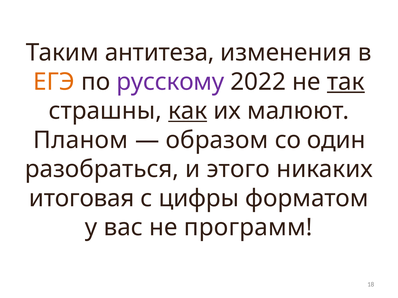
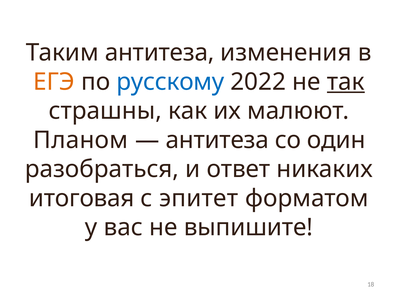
русскому colour: purple -> blue (170, 82)
как underline: present -> none (188, 111)
образом: образом -> антитеза (217, 140)
этого: этого -> ответ (238, 169)
цифры: цифры -> эпитет (199, 199)
программ: программ -> выпишите (248, 228)
